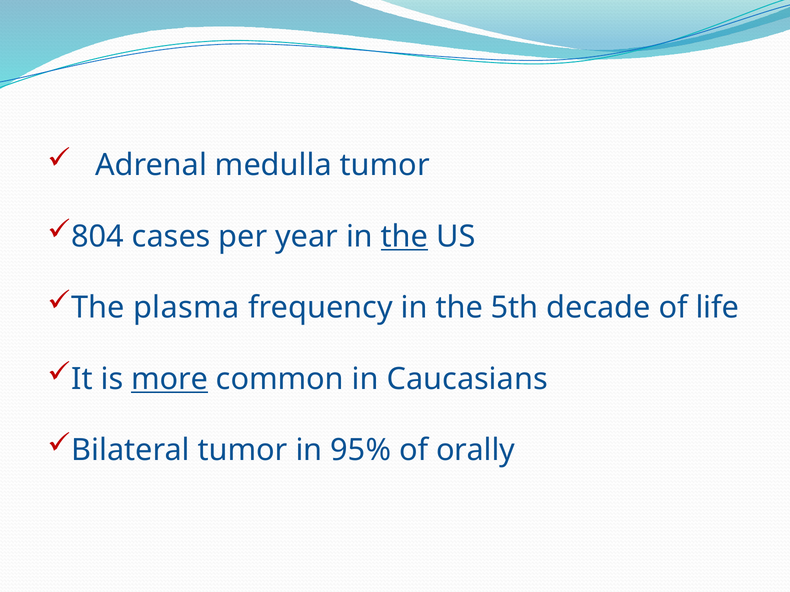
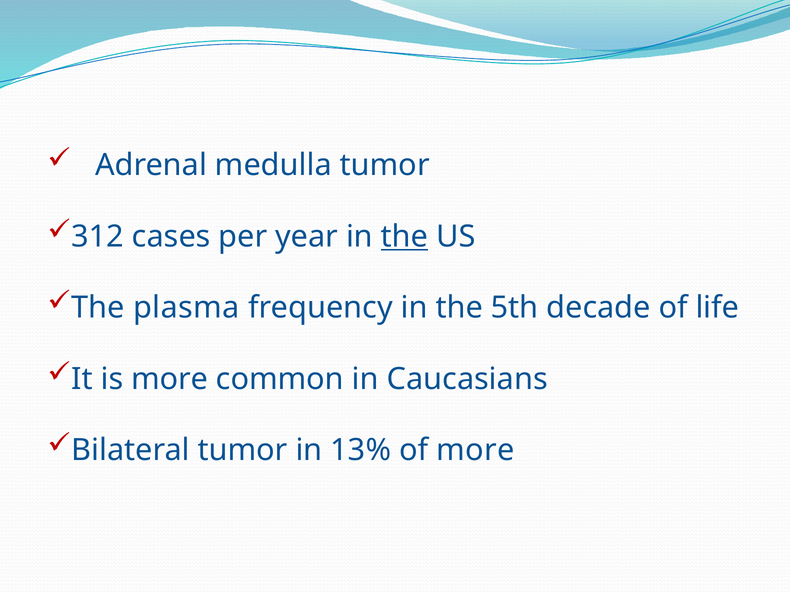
804: 804 -> 312 (98, 237)
more underline: present -> none (170, 379)
95%: 95% -> 13% (361, 451)
of orally: orally -> more (475, 451)
